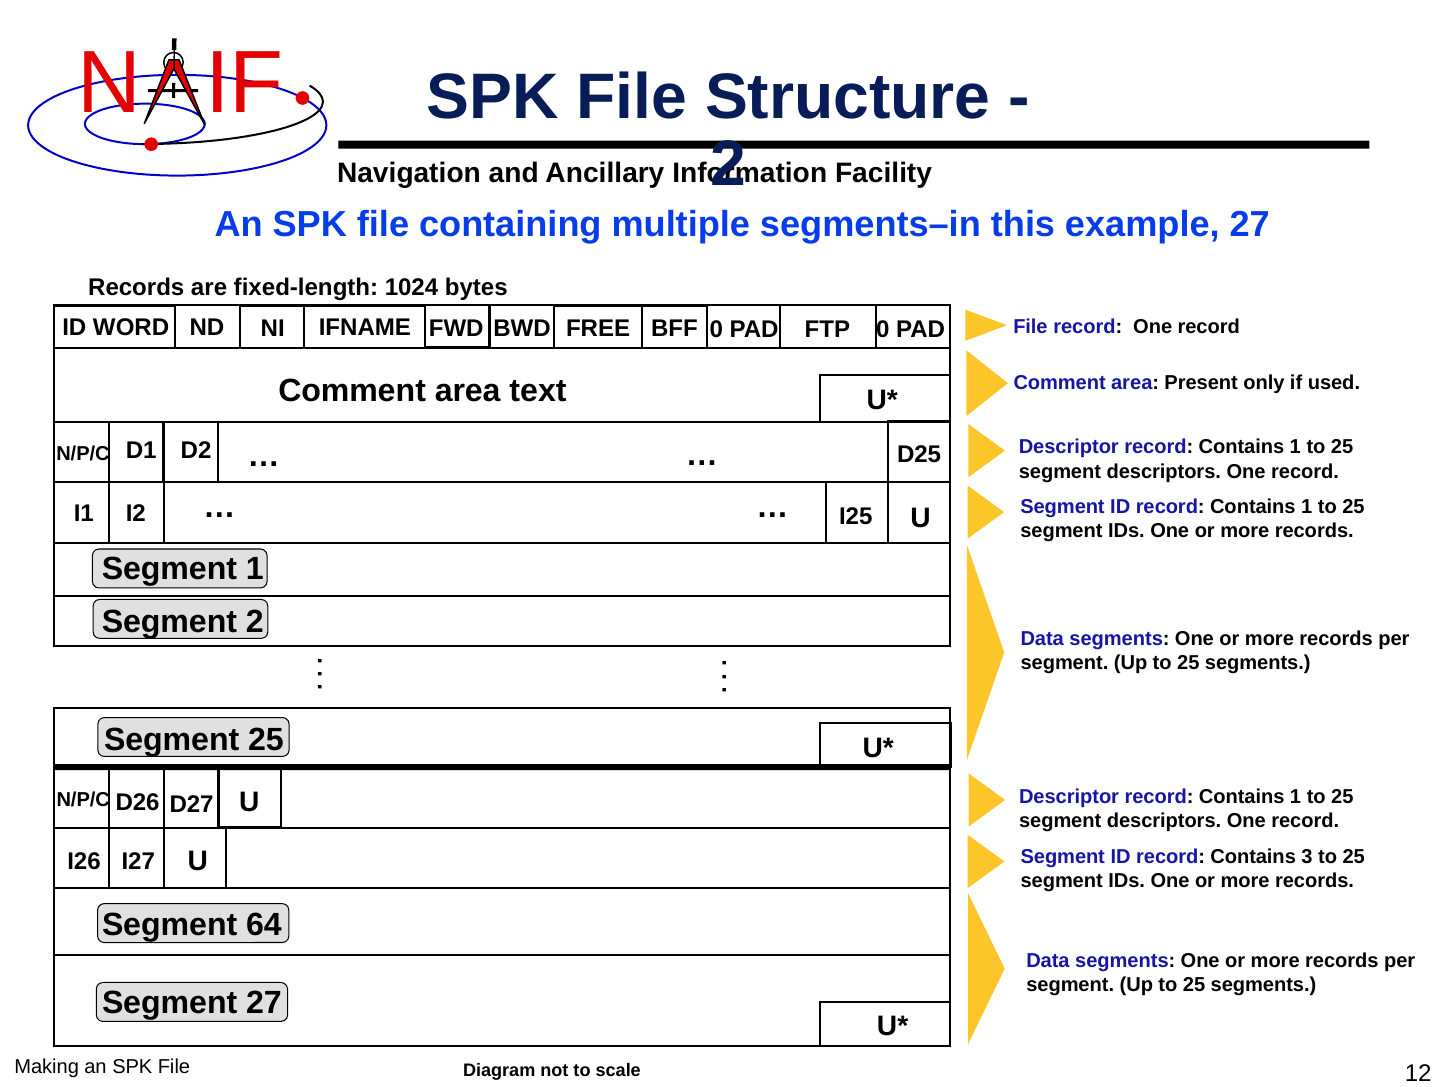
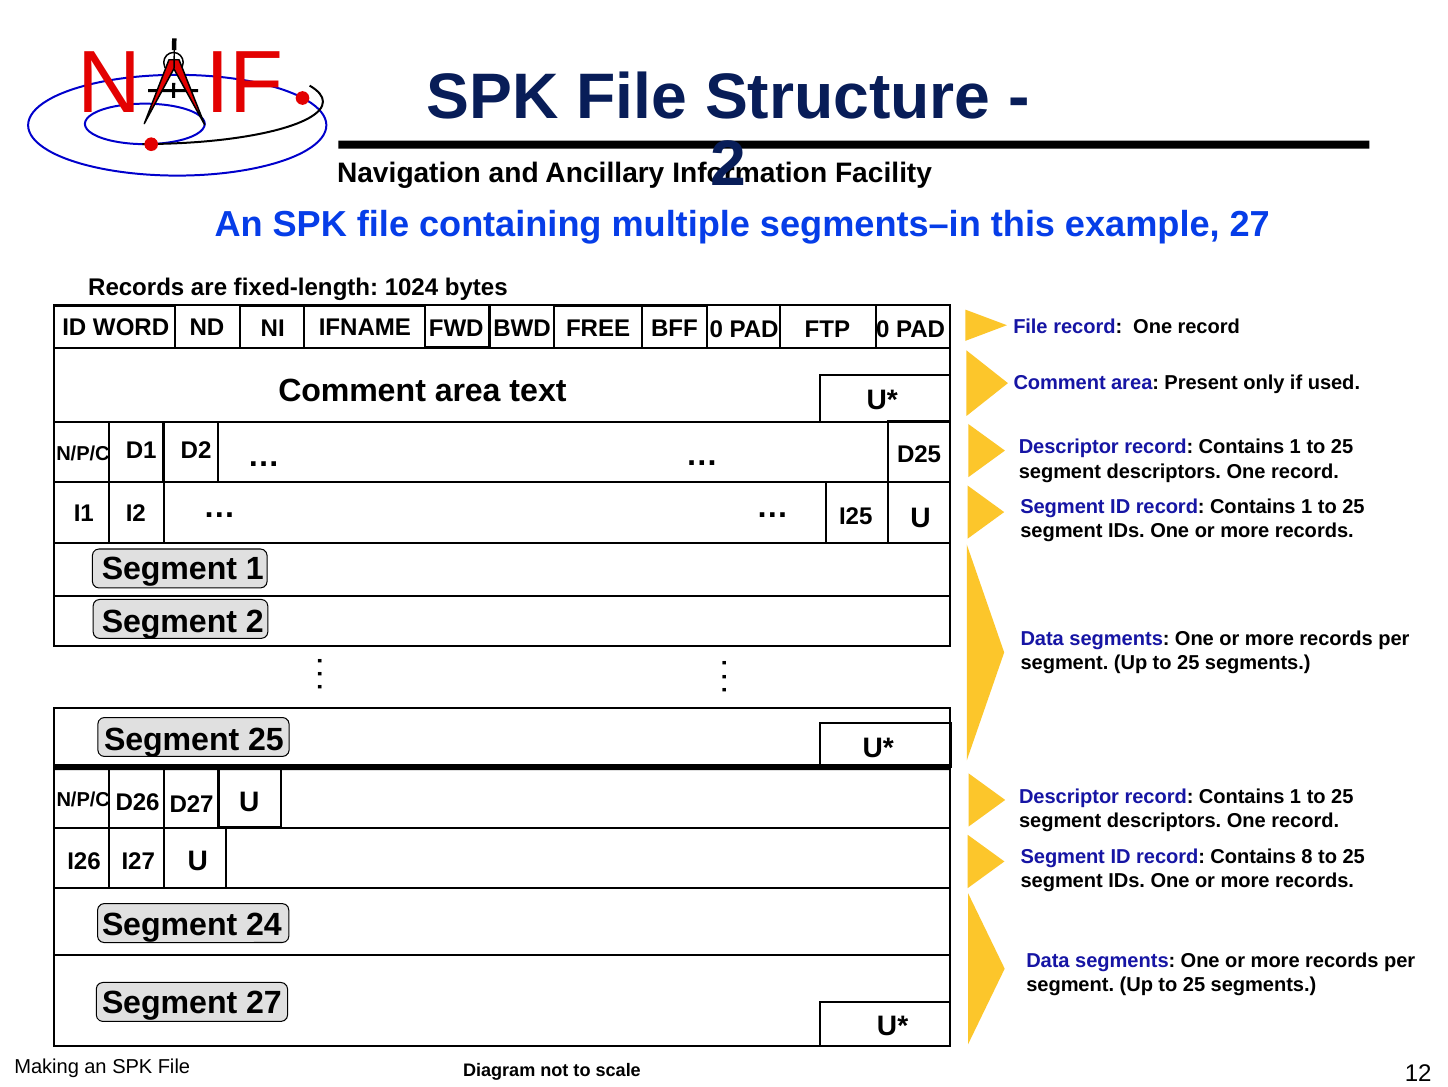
3: 3 -> 8 (1307, 856)
64: 64 -> 24 (264, 924)
